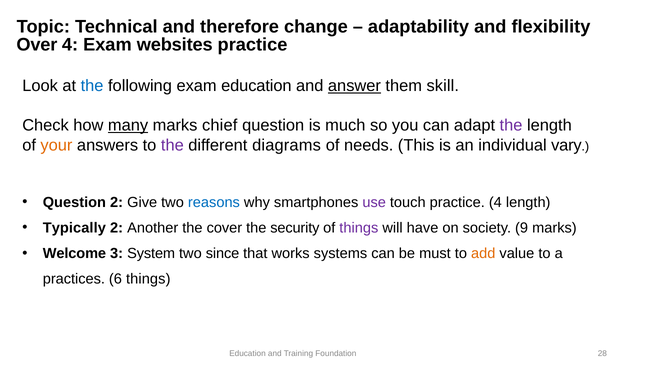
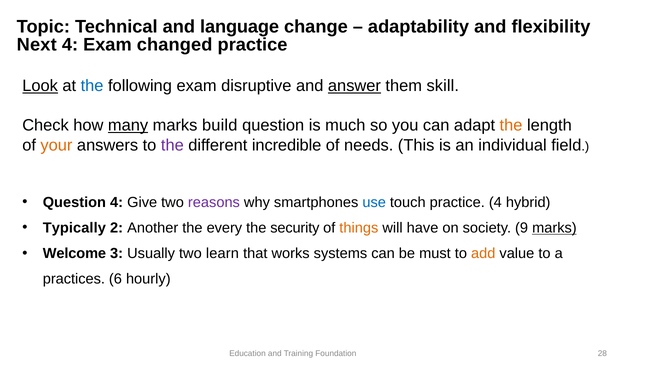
therefore: therefore -> language (240, 27)
Over: Over -> Next (37, 45)
websites: websites -> changed (175, 45)
Look underline: none -> present (40, 86)
exam education: education -> disruptive (256, 86)
chief: chief -> build (220, 125)
the colour: purple -> orange (511, 125)
diagrams: diagrams -> incredible (287, 145)
vary: vary -> field (566, 145)
Question 2: 2 -> 4 (117, 202)
reasons colour: blue -> purple (214, 202)
use colour: purple -> blue (374, 202)
4 length: length -> hybrid (528, 202)
cover: cover -> every (224, 228)
things colour: purple -> orange (359, 228)
marks underline: none -> present (554, 228)
System: System -> Usually (151, 253)
since: since -> learn (222, 253)
6 things: things -> hourly (148, 279)
